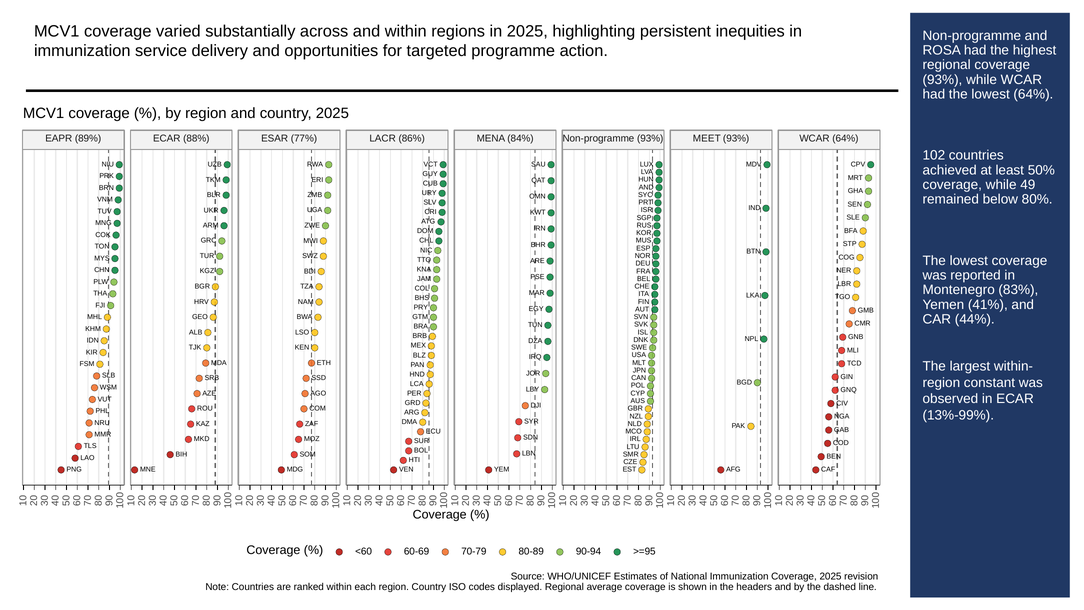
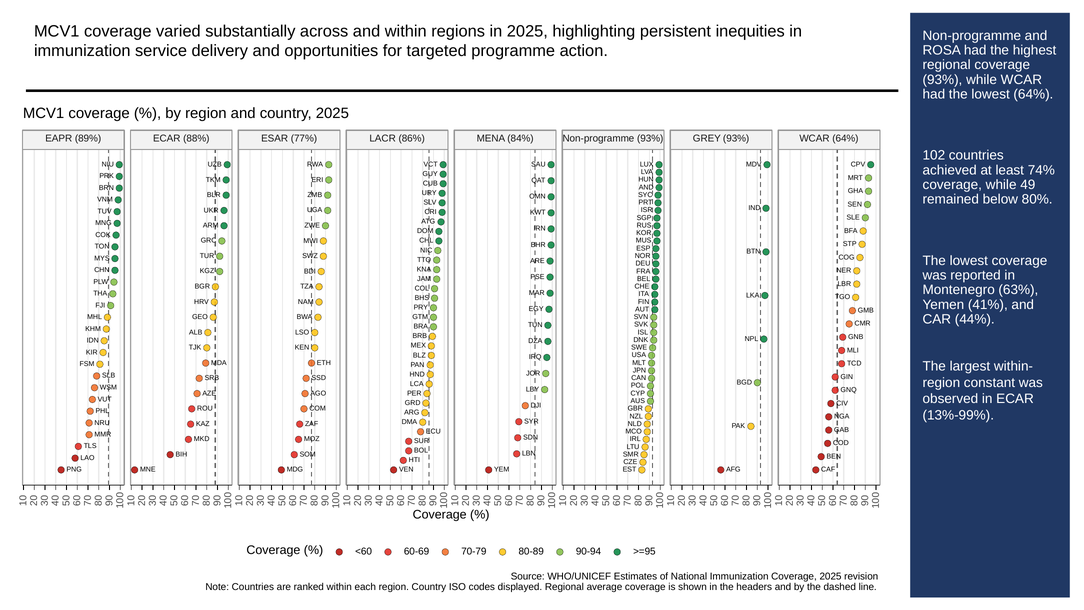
MEET: MEET -> GREY (707, 138)
50%: 50% -> 74% (1041, 170)
83%: 83% -> 63% (1018, 290)
